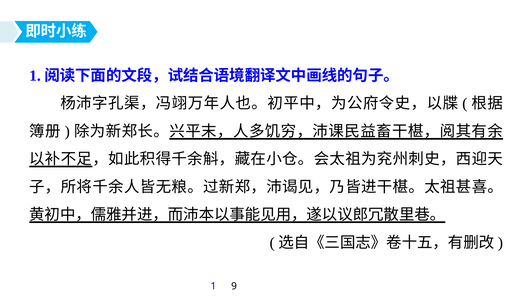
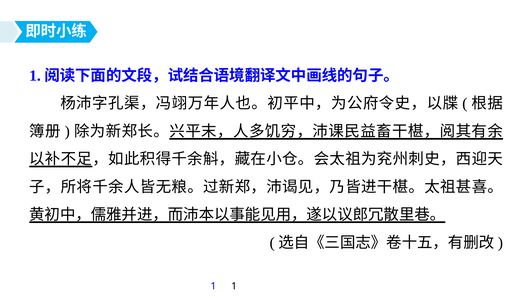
1 9: 9 -> 1 (234, 286)
